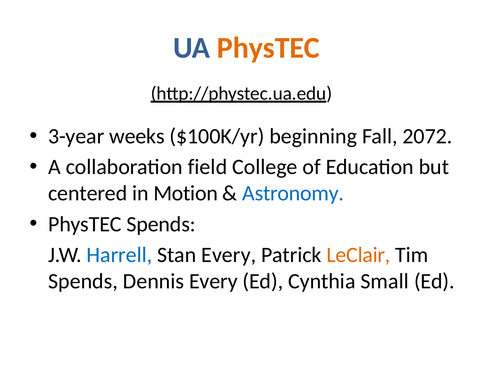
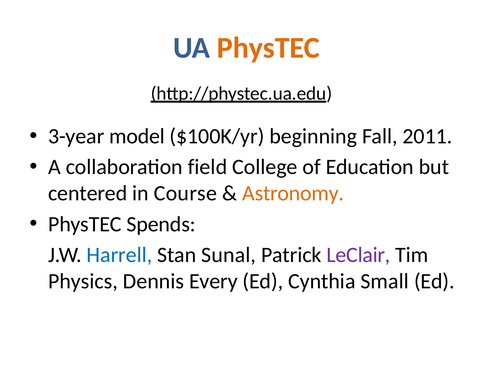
weeks: weeks -> model (137, 136)
2072: 2072 -> 2011 (428, 136)
Motion: Motion -> Course (185, 193)
Astronomy colour: blue -> orange (293, 193)
Stan Every: Every -> Sunal (229, 255)
LeClair colour: orange -> purple (358, 255)
Spends: Spends -> Physics (83, 281)
